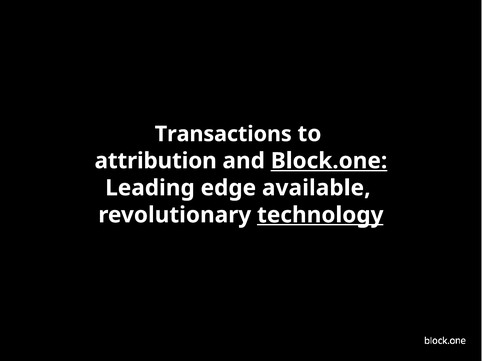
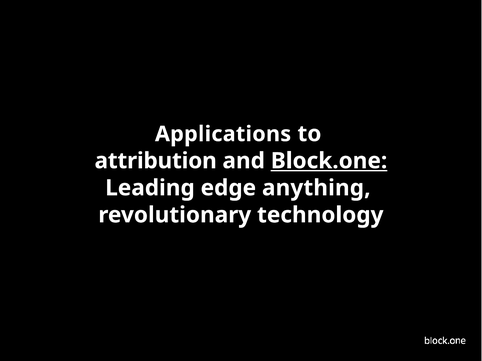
Transactions: Transactions -> Applications (223, 134)
available: available -> anything (316, 188)
technology underline: present -> none (320, 215)
